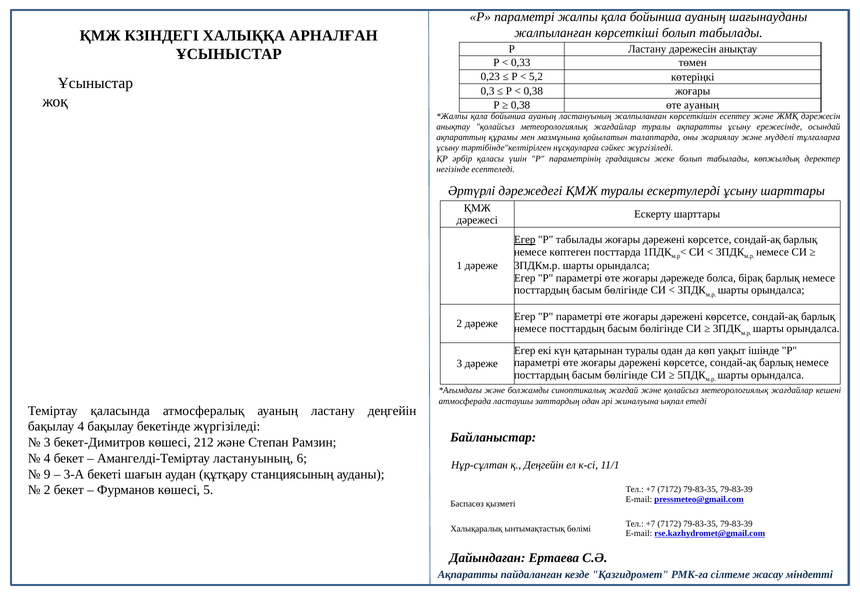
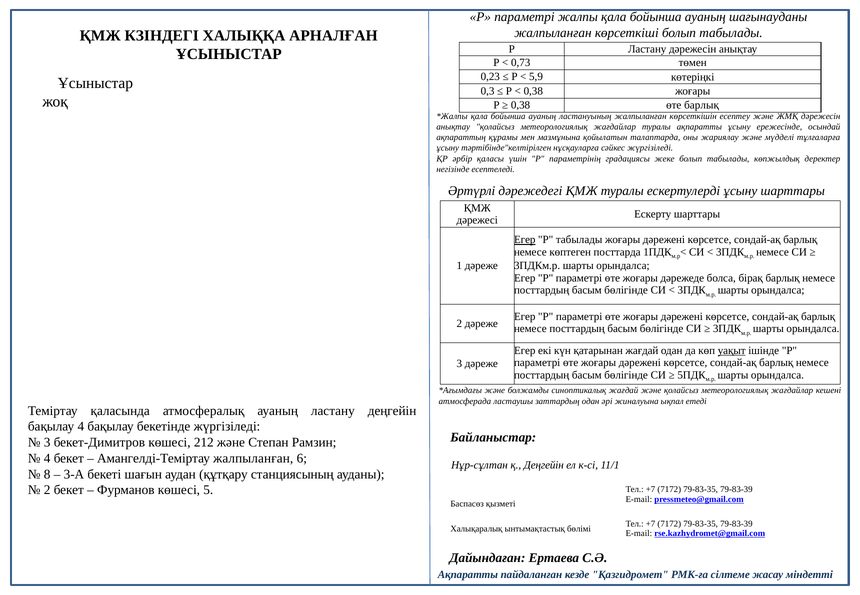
0,33: 0,33 -> 0,73 (521, 63)
5,2: 5,2 -> 5,9 (536, 77)
өте ауаның: ауаның -> барлық (702, 105)
қатарынан туралы: туралы -> жағдай (642, 351)
уақыт underline: none -> present (732, 351)
Амангелді-Теміртау ластануының: ластануының -> жалпыланған (253, 459)
9: 9 -> 8 (47, 475)
